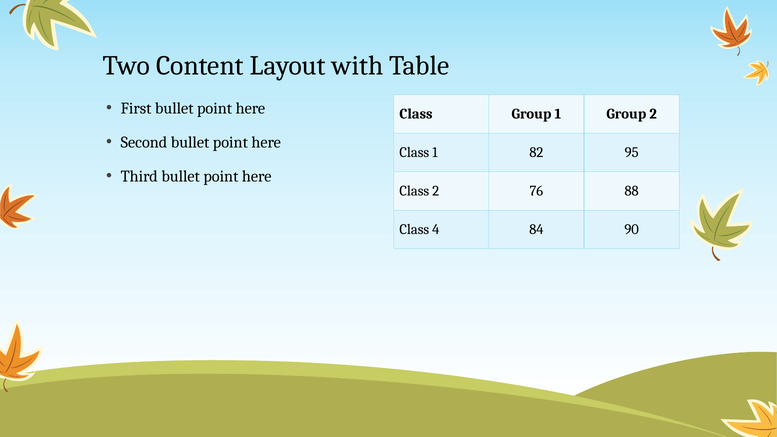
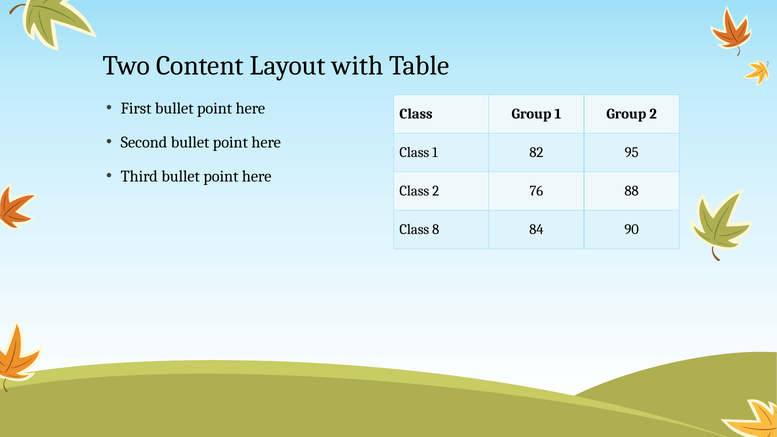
4: 4 -> 8 (436, 229)
